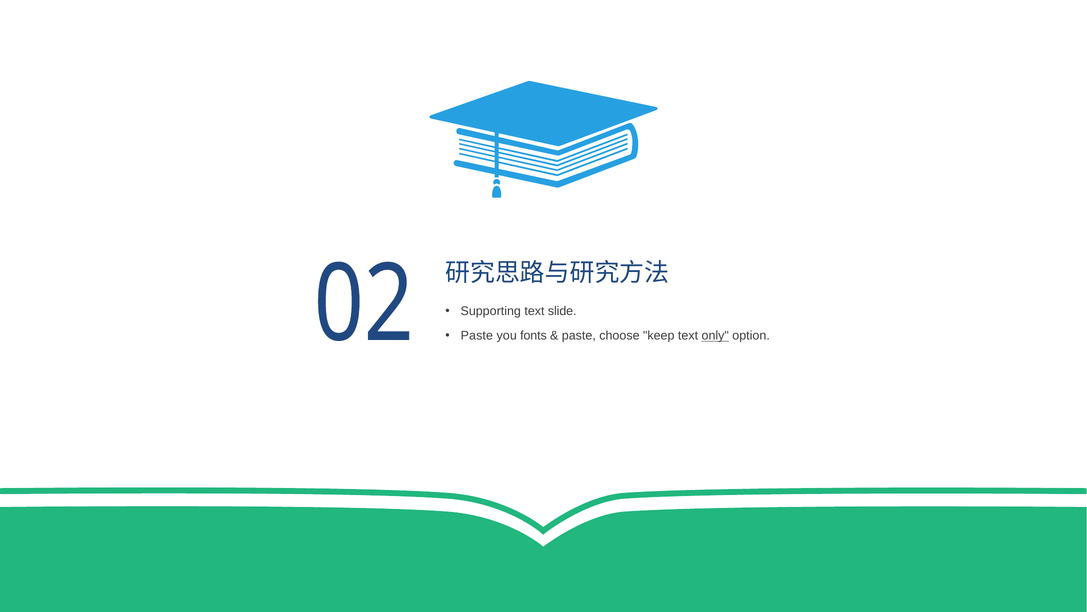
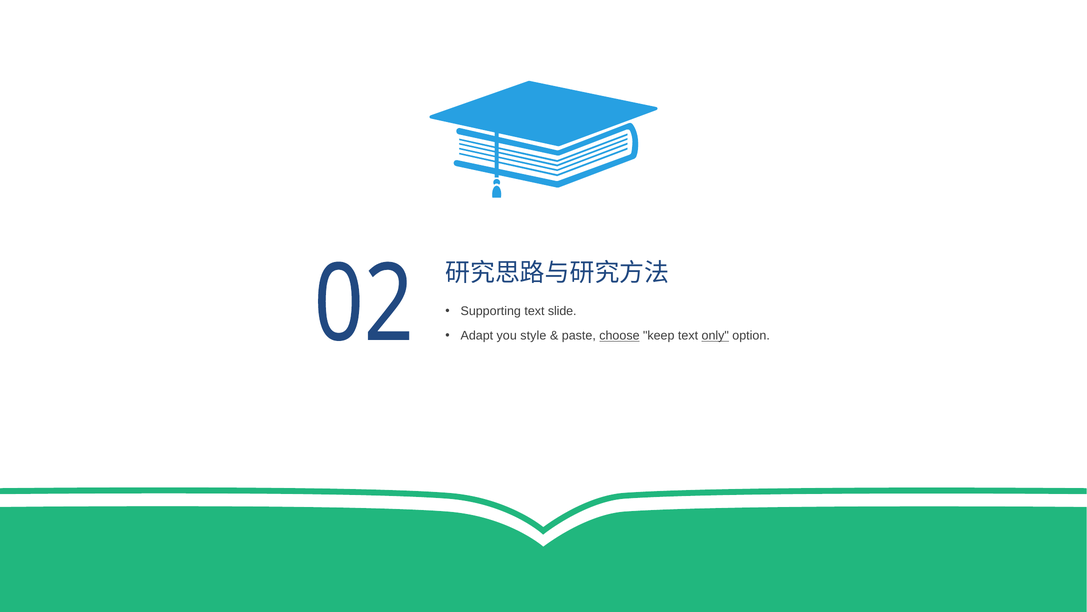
Paste: Paste -> Adapt (477, 335)
fonts: fonts -> style (533, 335)
choose underline: none -> present (619, 335)
